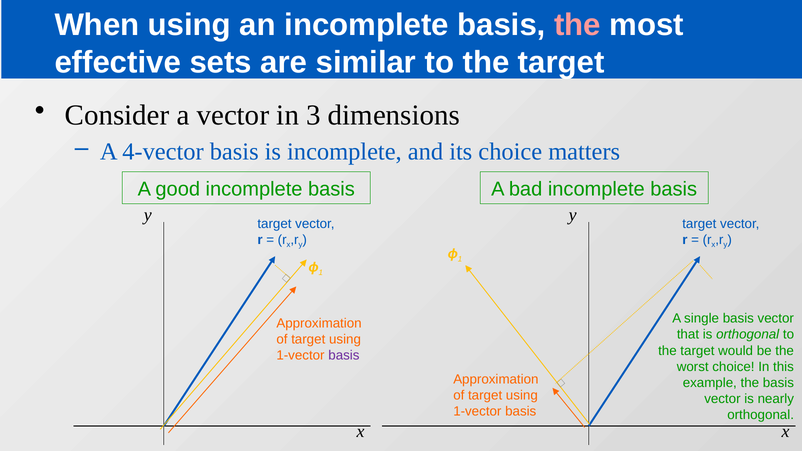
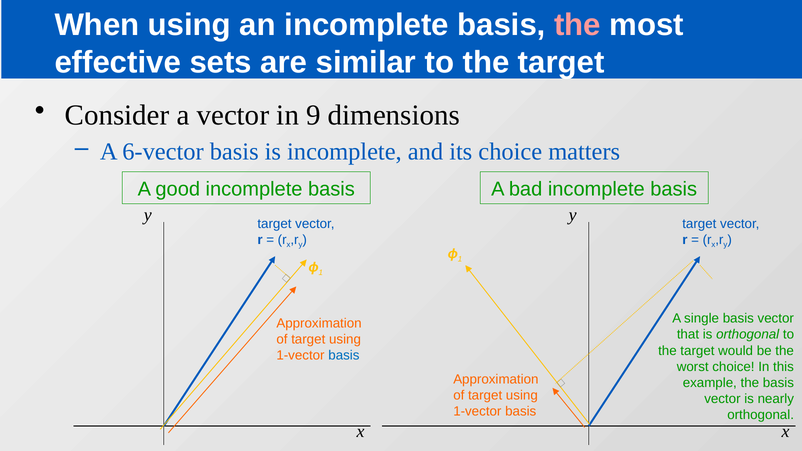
3: 3 -> 9 (313, 115)
4-vector: 4-vector -> 6-vector (163, 152)
basis colour: purple -> blue (344, 355)
